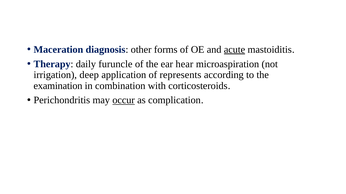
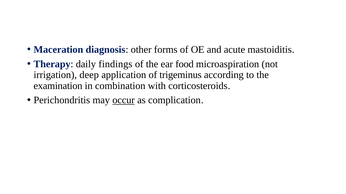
acute underline: present -> none (234, 50)
furuncle: furuncle -> findings (115, 64)
hear: hear -> food (185, 64)
represents: represents -> trigeminus (181, 75)
